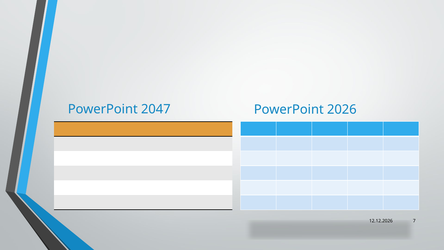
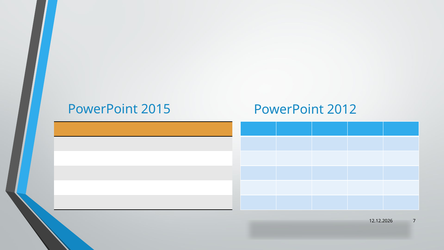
2047: 2047 -> 2015 (156, 109)
2026: 2026 -> 2012 (342, 110)
